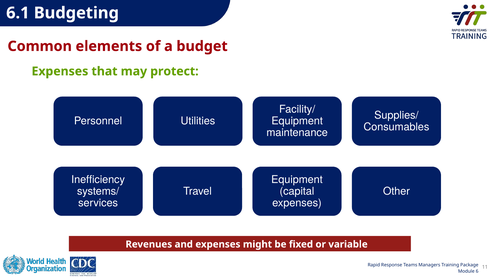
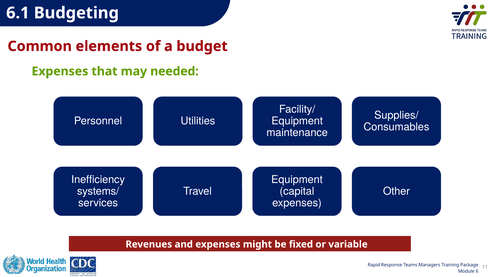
protect: protect -> needed (174, 71)
